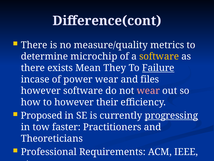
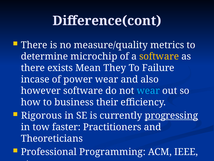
Failure underline: present -> none (158, 68)
files: files -> also (150, 79)
wear colour: pink -> light blue (148, 91)
to however: however -> business (74, 102)
Proposed: Proposed -> Rigorous (41, 115)
Requirements: Requirements -> Programming (112, 151)
